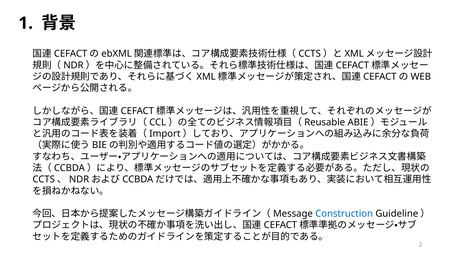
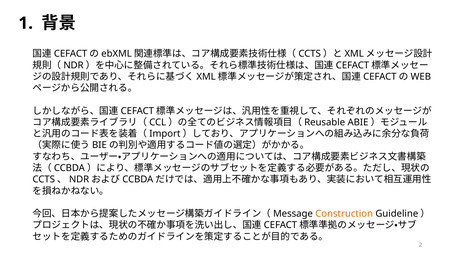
Construction colour: blue -> orange (344, 214)
